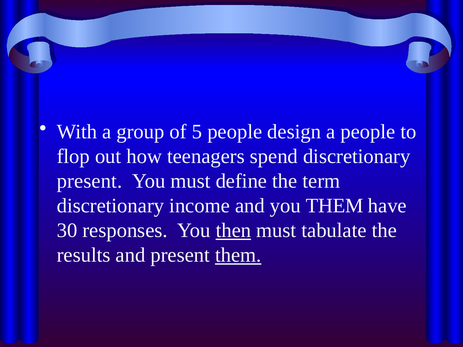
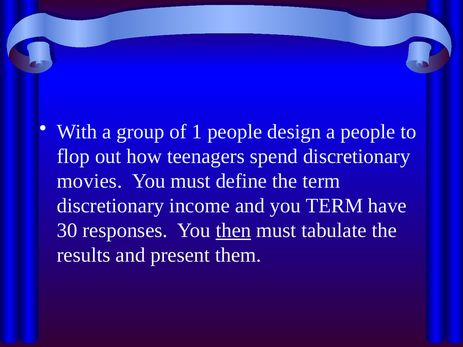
5: 5 -> 1 (197, 132)
present: present -> movies (90, 181)
you THEM: THEM -> TERM (334, 206)
them underline: present -> none (238, 255)
